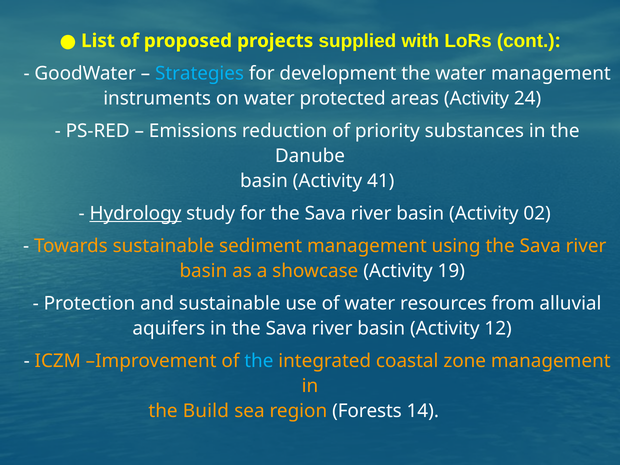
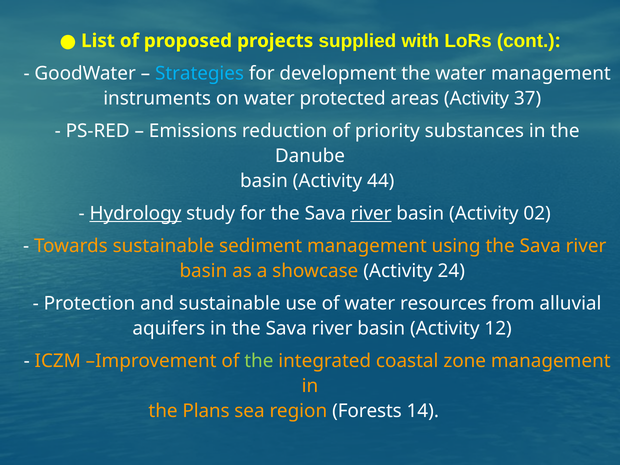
24: 24 -> 37 (528, 98)
41: 41 -> 44 (381, 181)
river underline: none -> present (371, 213)
19: 19 -> 24 (451, 271)
the colour: light blue -> light green (259, 361)
Build: Build -> Plans (206, 411)
